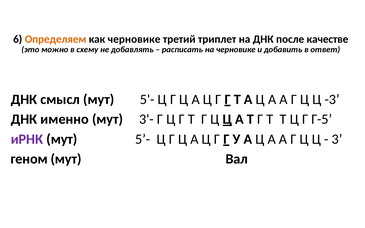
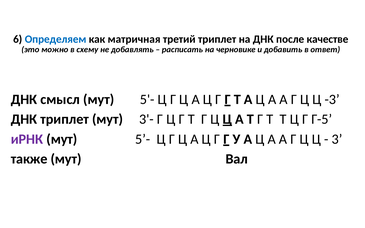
Определяем colour: orange -> blue (56, 39)
как черновике: черновике -> матричная (134, 39)
ДНК именно: именно -> триплет (65, 119)
геном: геном -> также (29, 159)
